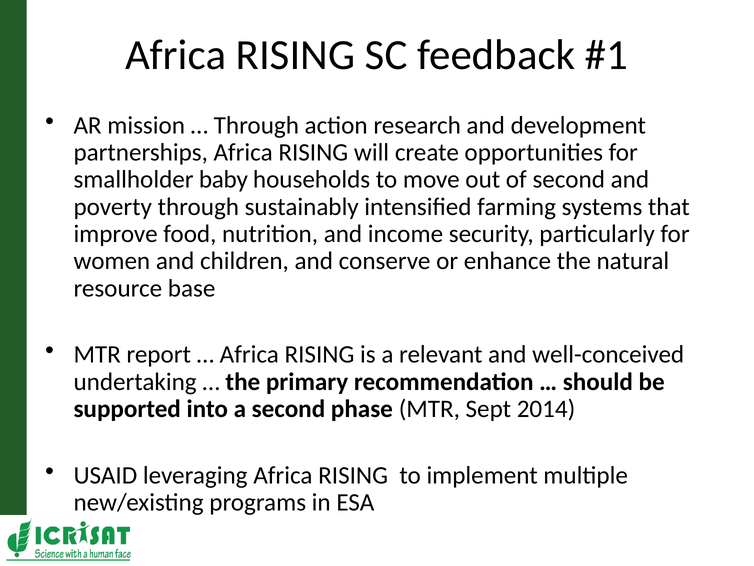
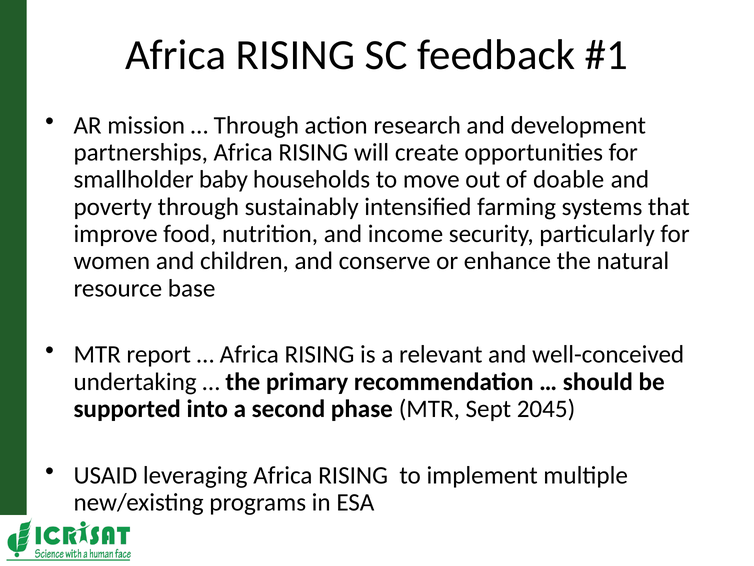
of second: second -> doable (569, 179)
2014: 2014 -> 2045 (546, 409)
